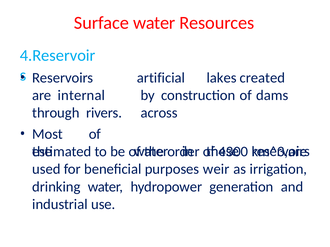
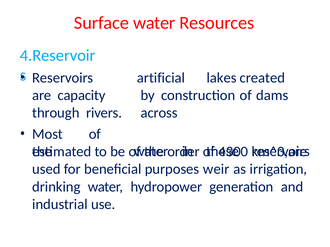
internal: internal -> capacity (82, 96)
